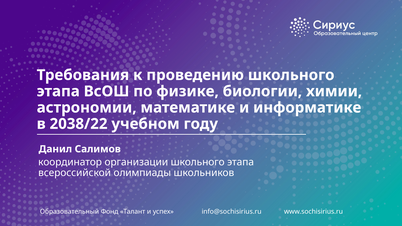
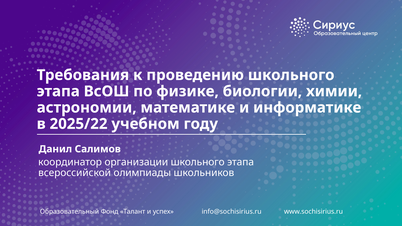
2038/22: 2038/22 -> 2025/22 (79, 124)
